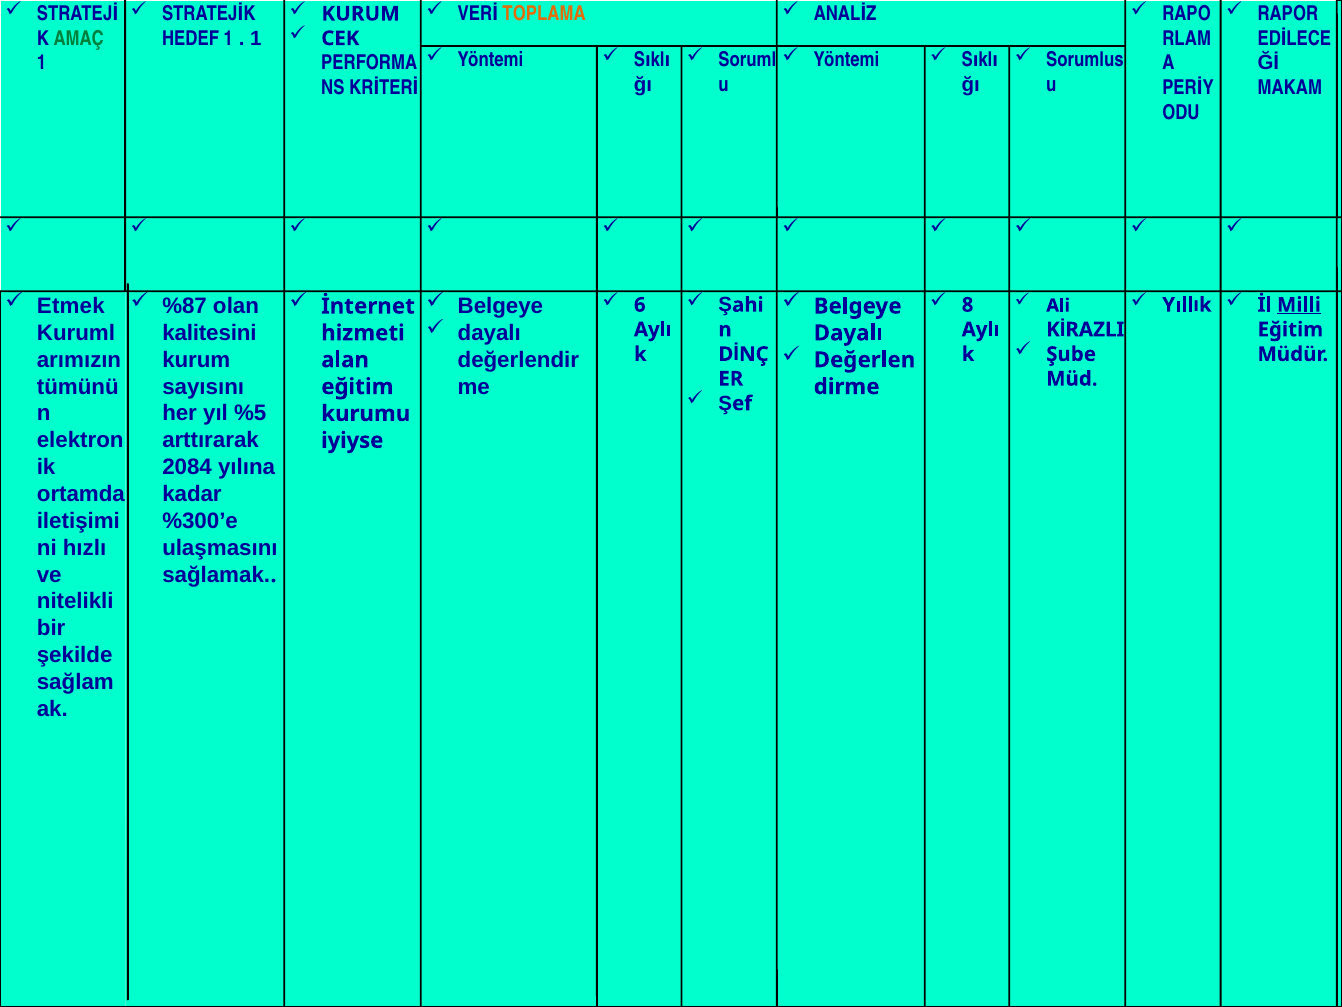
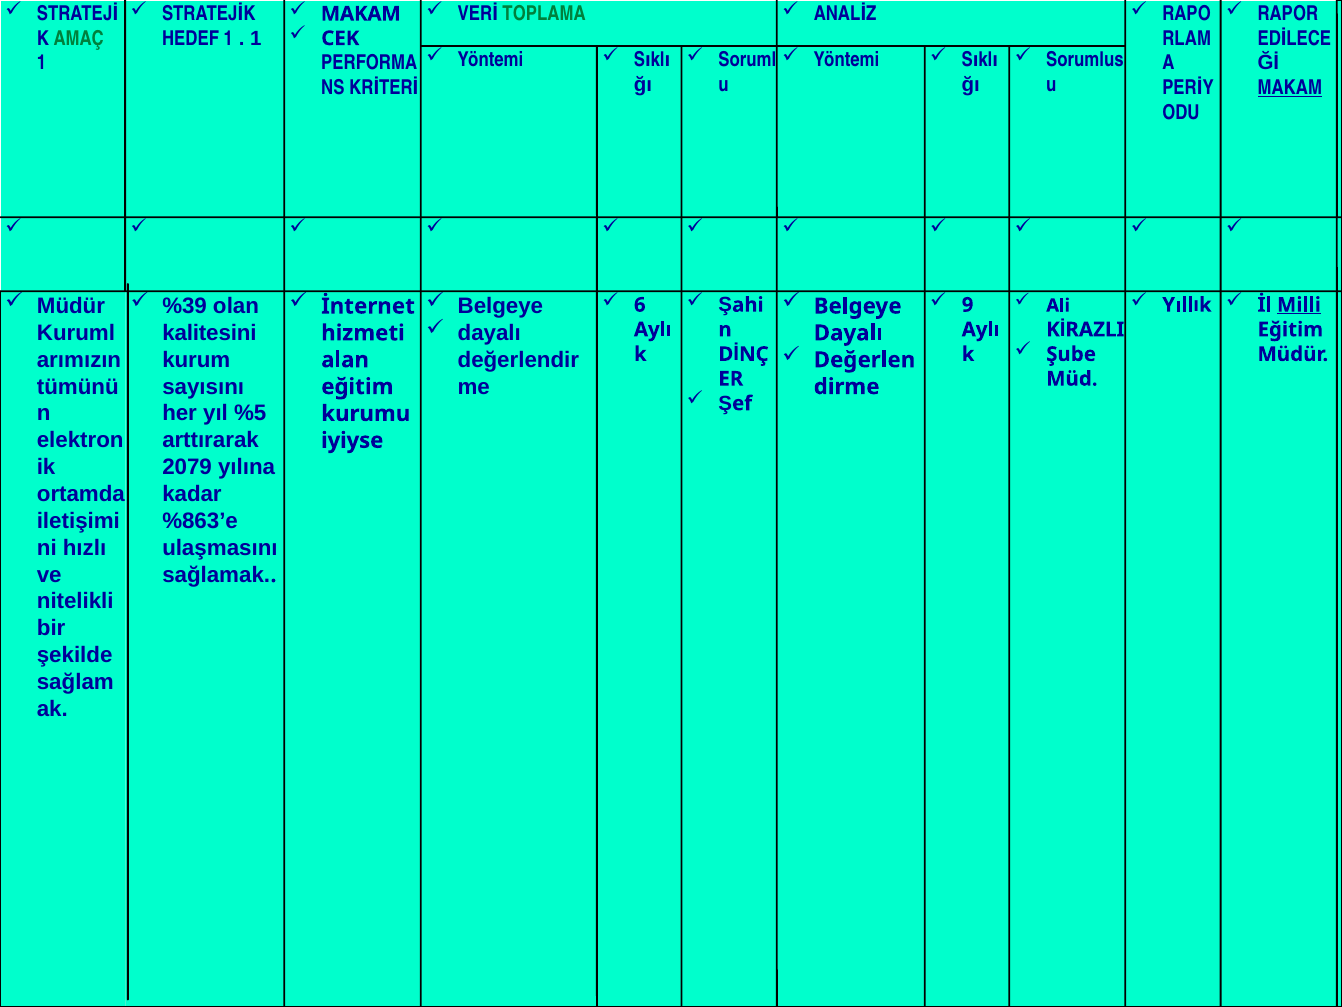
KURUM: KURUM -> MAKAM (361, 14)
TOPLAMA colour: orange -> green (544, 14)
MAKAM underline: none -> present (1290, 88)
8: 8 -> 9 (968, 305)
Etmek: Etmek -> Müdür (71, 306)
%87: %87 -> %39 (185, 306)
2084: 2084 -> 2079 (187, 467)
%300’e: %300’e -> %863’e (200, 521)
